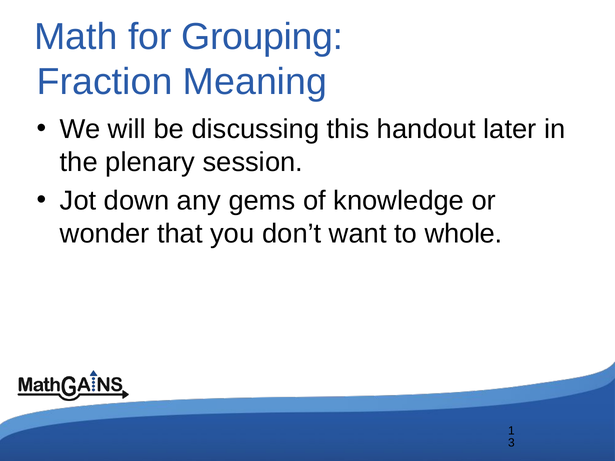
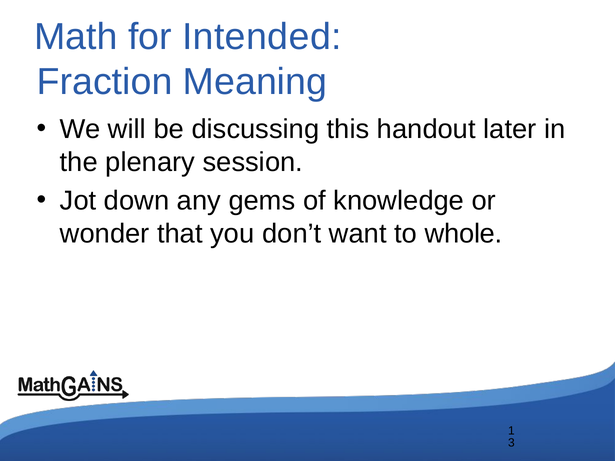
Grouping: Grouping -> Intended (262, 37)
